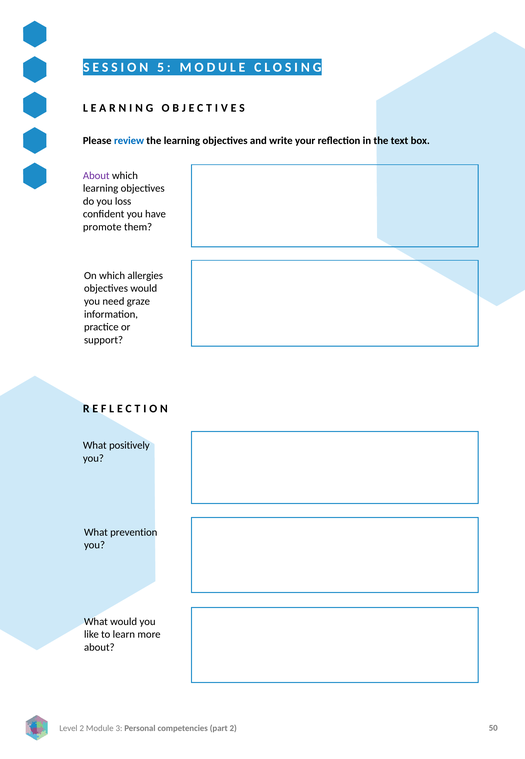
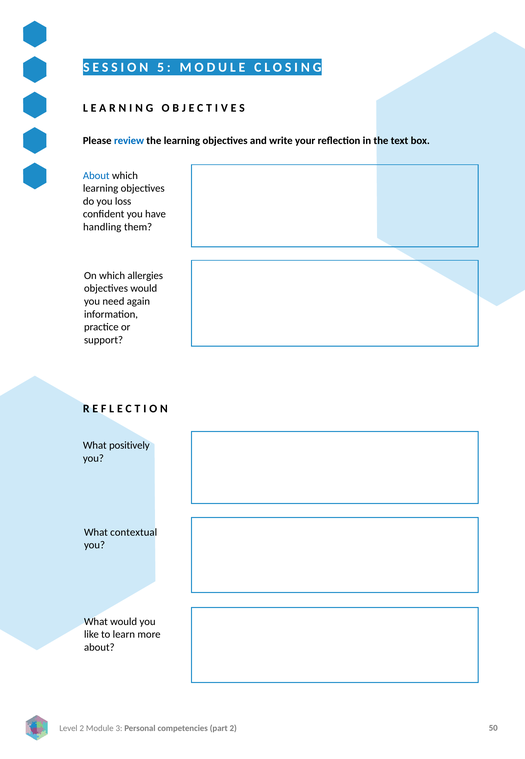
About colour: purple -> blue (96, 175)
promote: promote -> handling (102, 227)
graze: graze -> again (138, 301)
prevention: prevention -> contextual (134, 532)
